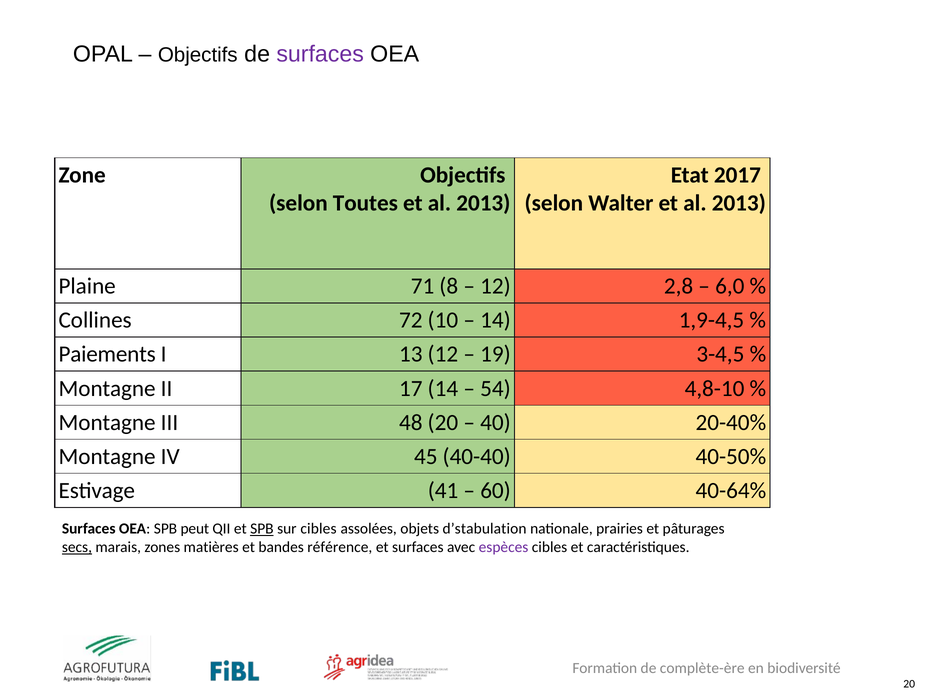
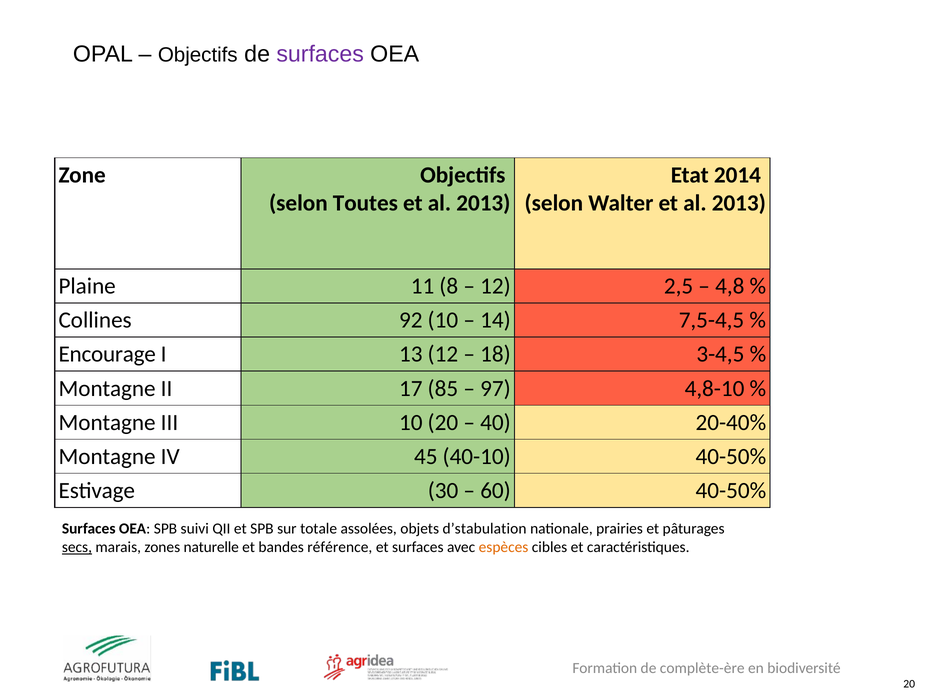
2017: 2017 -> 2014 (737, 175)
71: 71 -> 11 (423, 286)
2,8: 2,8 -> 2,5 (679, 286)
6,0: 6,0 -> 4,8 (730, 286)
72: 72 -> 92 (411, 320)
1,9-4,5: 1,9-4,5 -> 7,5-4,5 (712, 320)
Paiements: Paiements -> Encourage (107, 354)
19: 19 -> 18 (495, 354)
17 14: 14 -> 85 (443, 389)
54: 54 -> 97 (495, 389)
III 48: 48 -> 10 (411, 423)
40-40: 40-40 -> 40-10 (477, 457)
41: 41 -> 30 (443, 491)
60 40-64%: 40-64% -> 40-50% (731, 491)
peut: peut -> suivi (195, 529)
SPB underline: present -> none (262, 529)
sur cibles: cibles -> totale (319, 529)
matières: matières -> naturelle (211, 547)
espèces colour: purple -> orange (504, 547)
